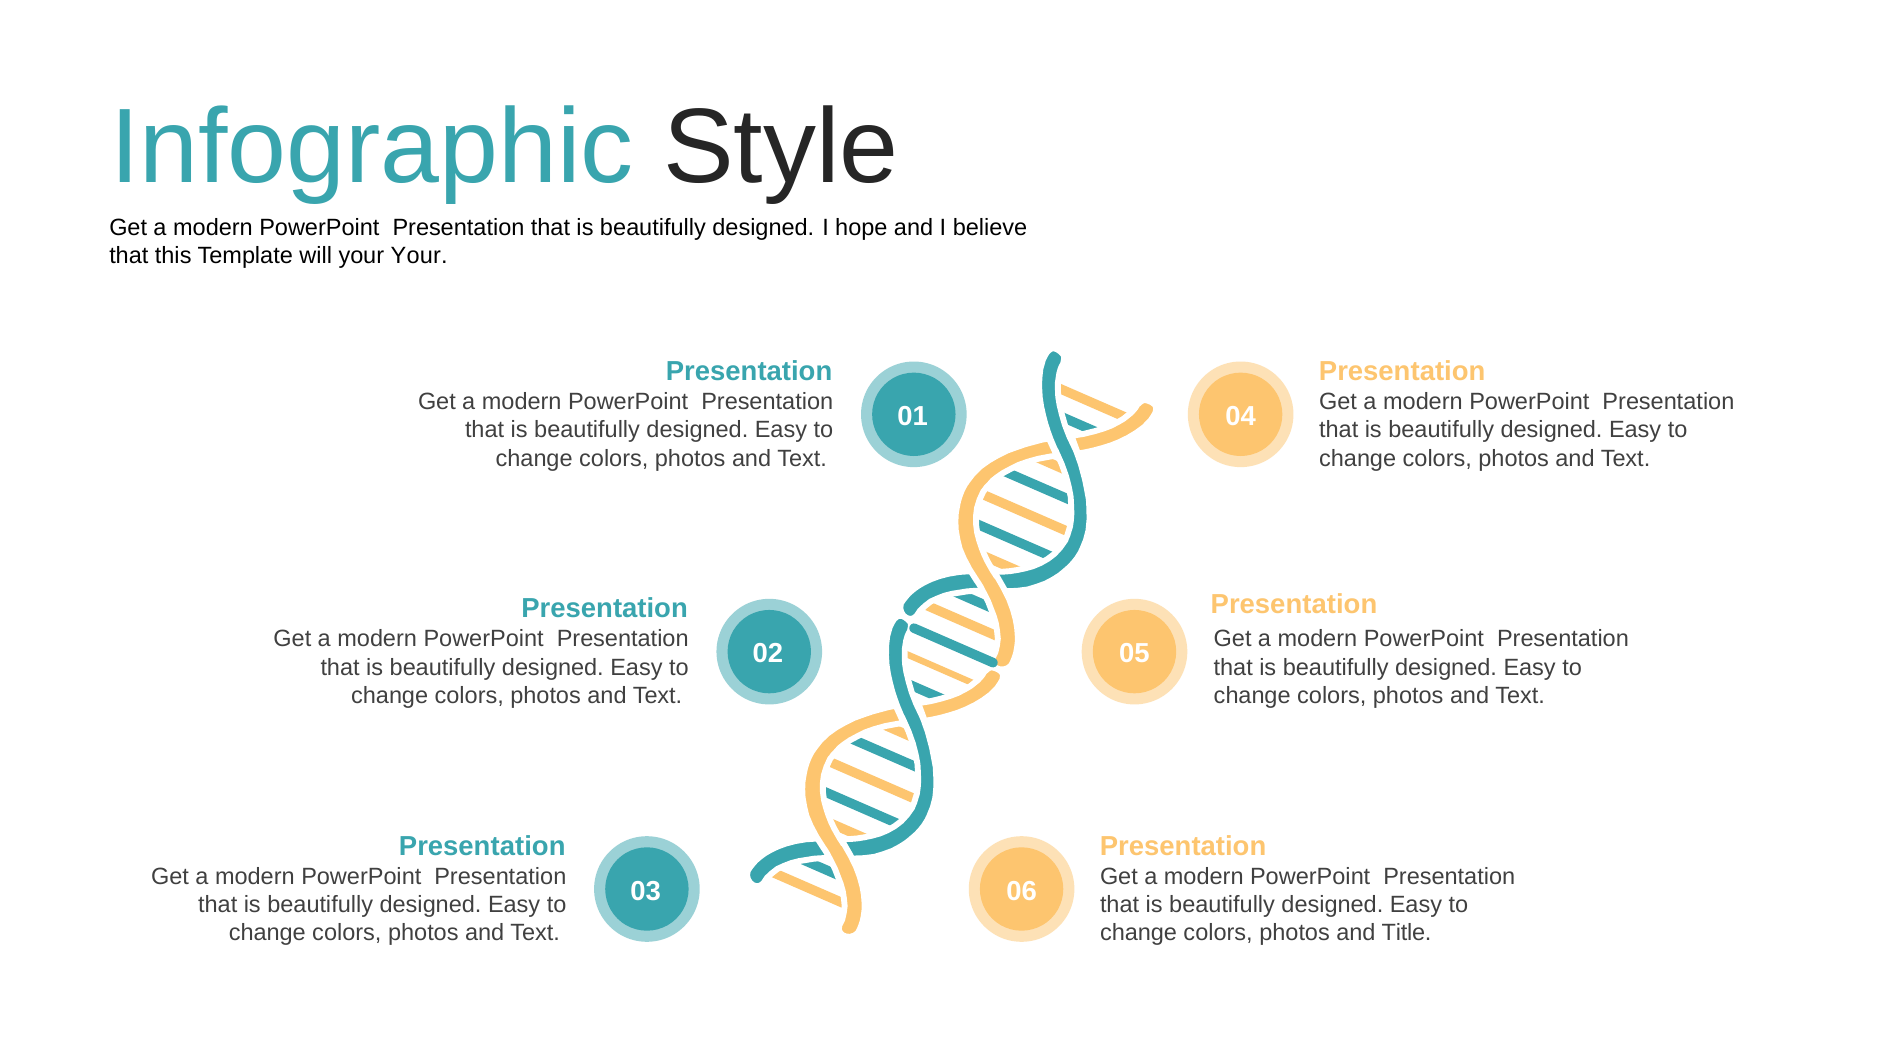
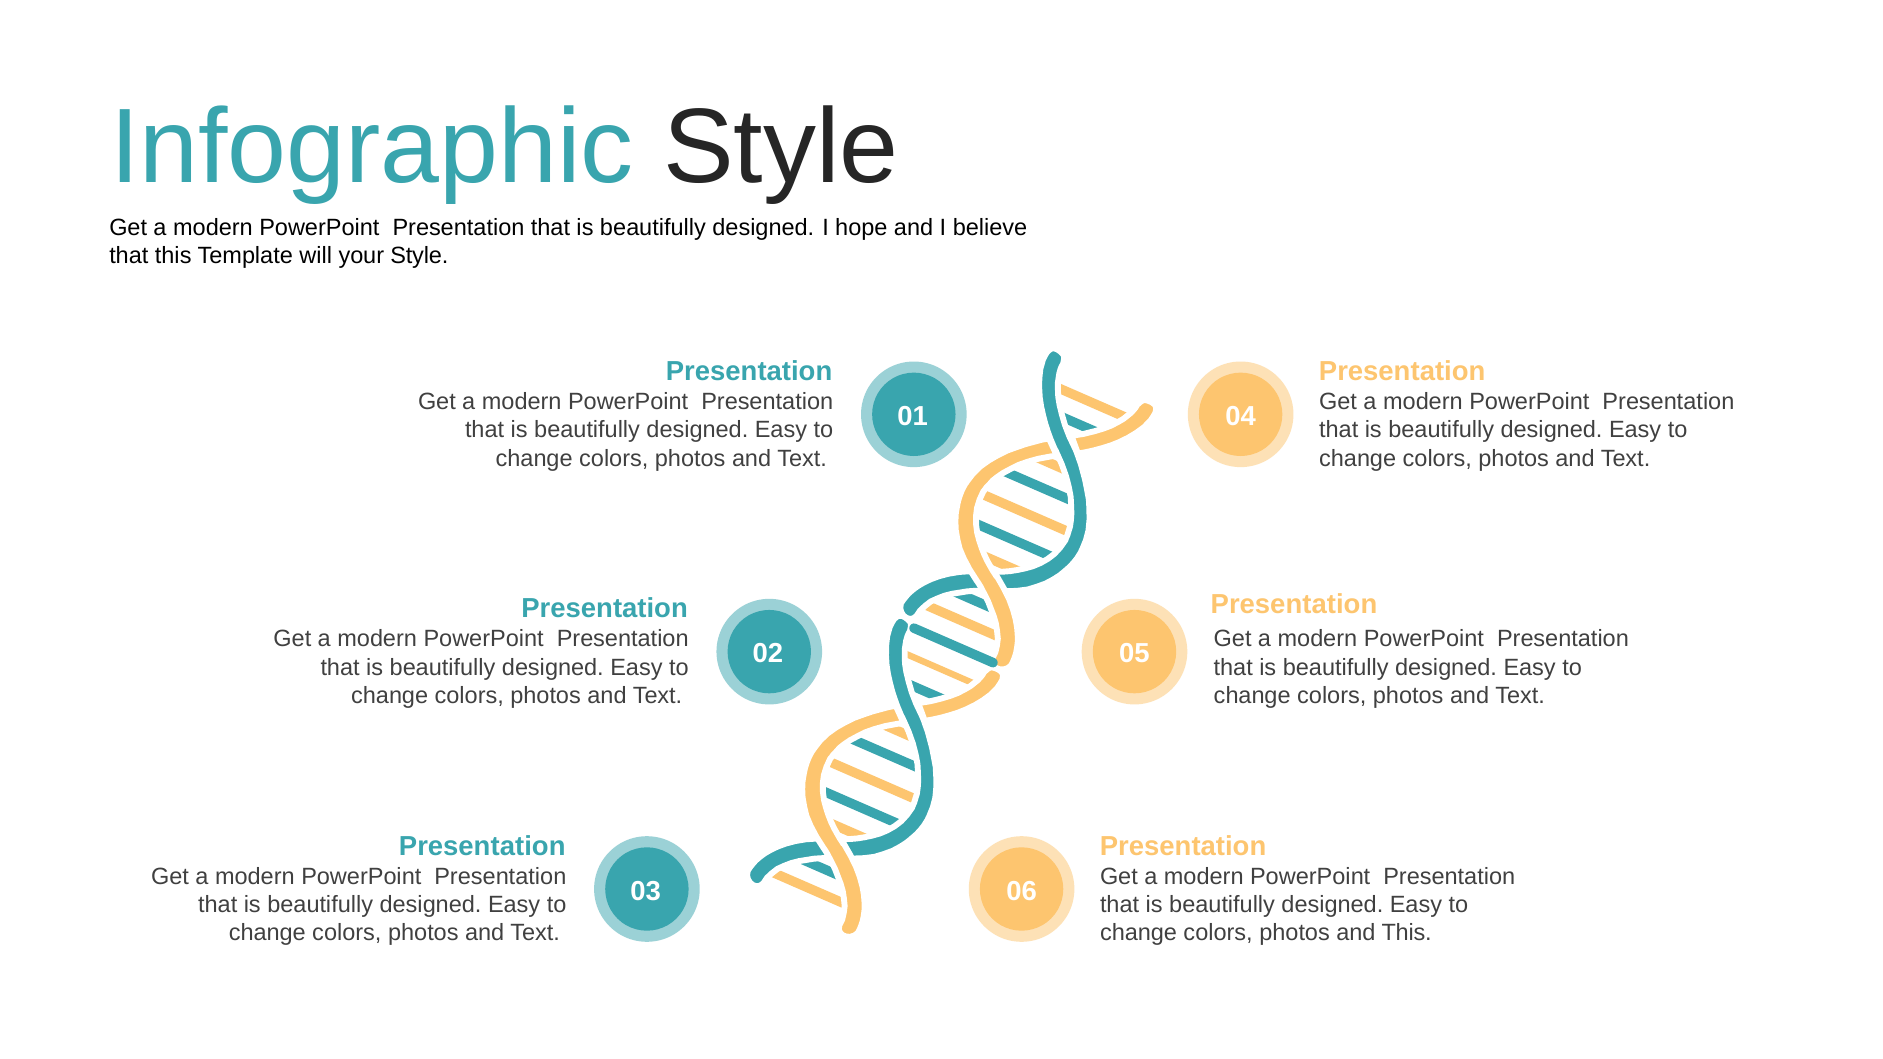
your Your: Your -> Style (419, 256)
and Title: Title -> This (1407, 933)
